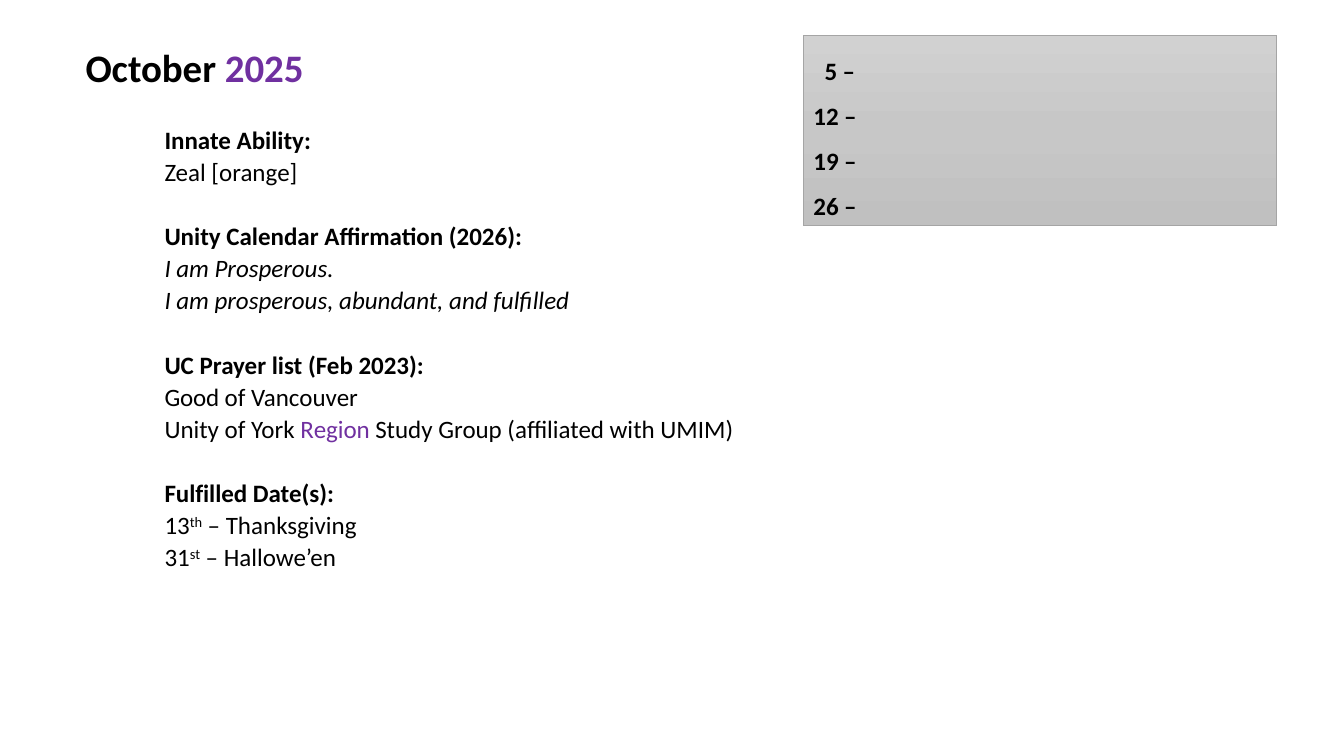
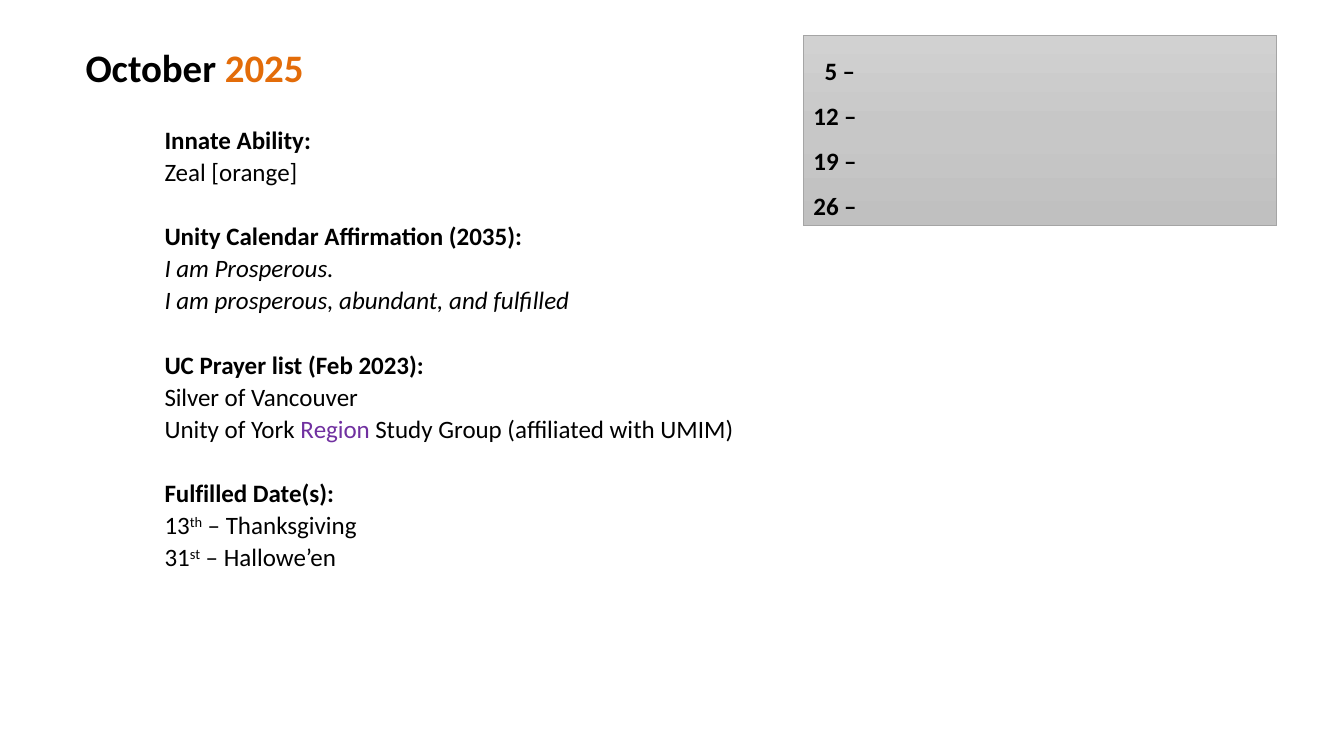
2025 colour: purple -> orange (264, 70)
2026: 2026 -> 2035 (485, 238)
Good: Good -> Silver (192, 398)
